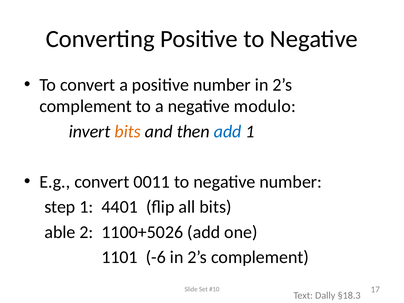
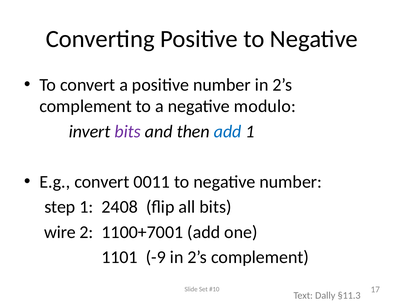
bits colour: orange -> purple (128, 131)
4401: 4401 -> 2408 (120, 207)
able: able -> wire (60, 232)
1100+5026: 1100+5026 -> 1100+7001 (142, 232)
-6: -6 -> -9 (156, 257)
§18.3: §18.3 -> §11.3 (349, 295)
